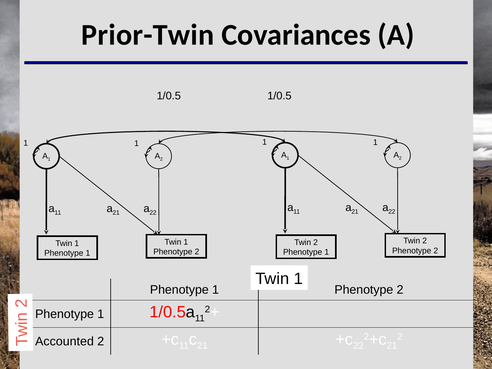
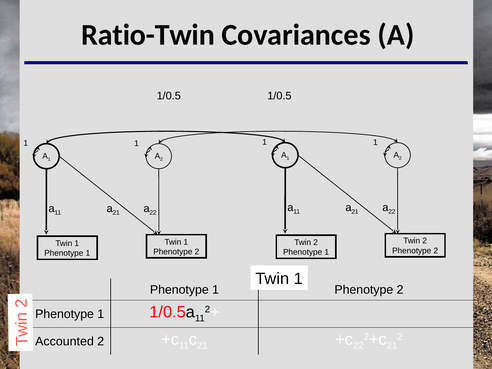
Prior-Twin: Prior-Twin -> Ratio-Twin (148, 35)
